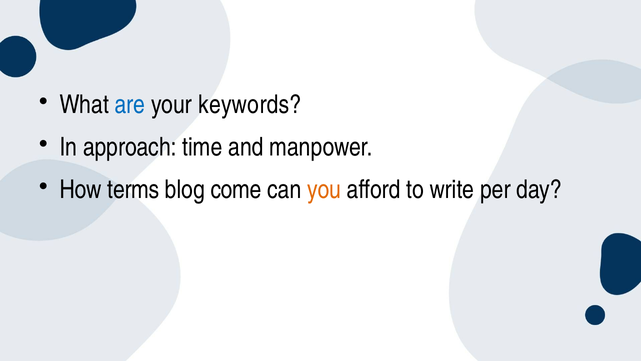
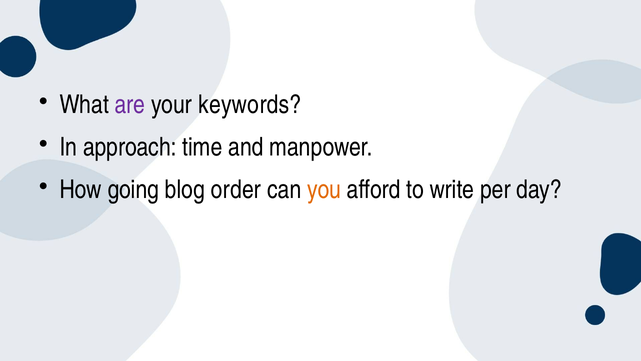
are colour: blue -> purple (130, 104)
terms: terms -> going (133, 189)
come: come -> order (236, 189)
